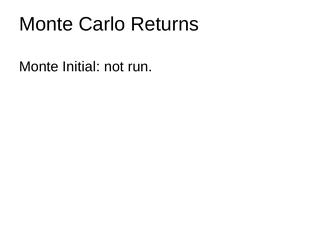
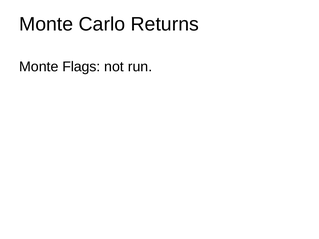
Initial: Initial -> Flags (81, 67)
